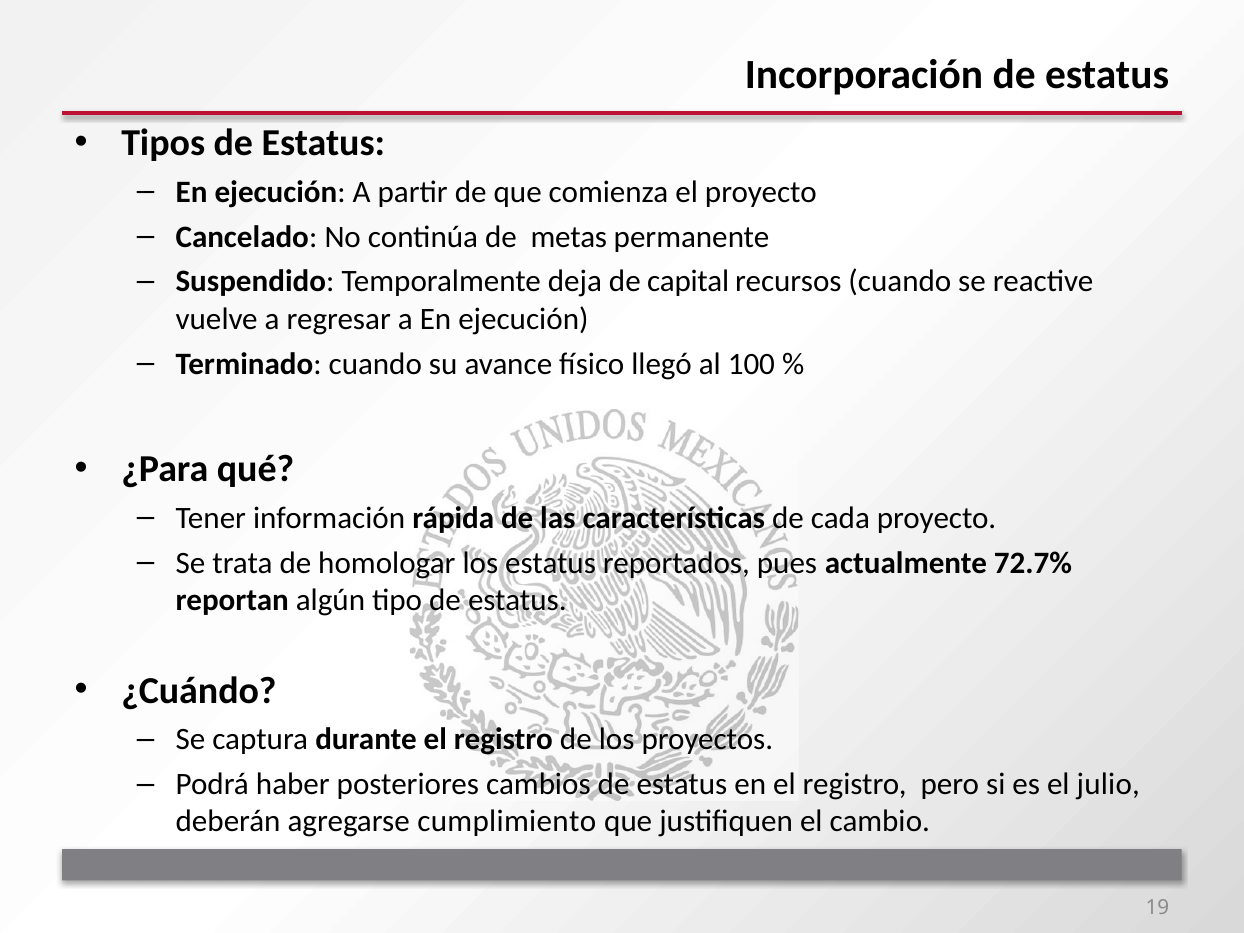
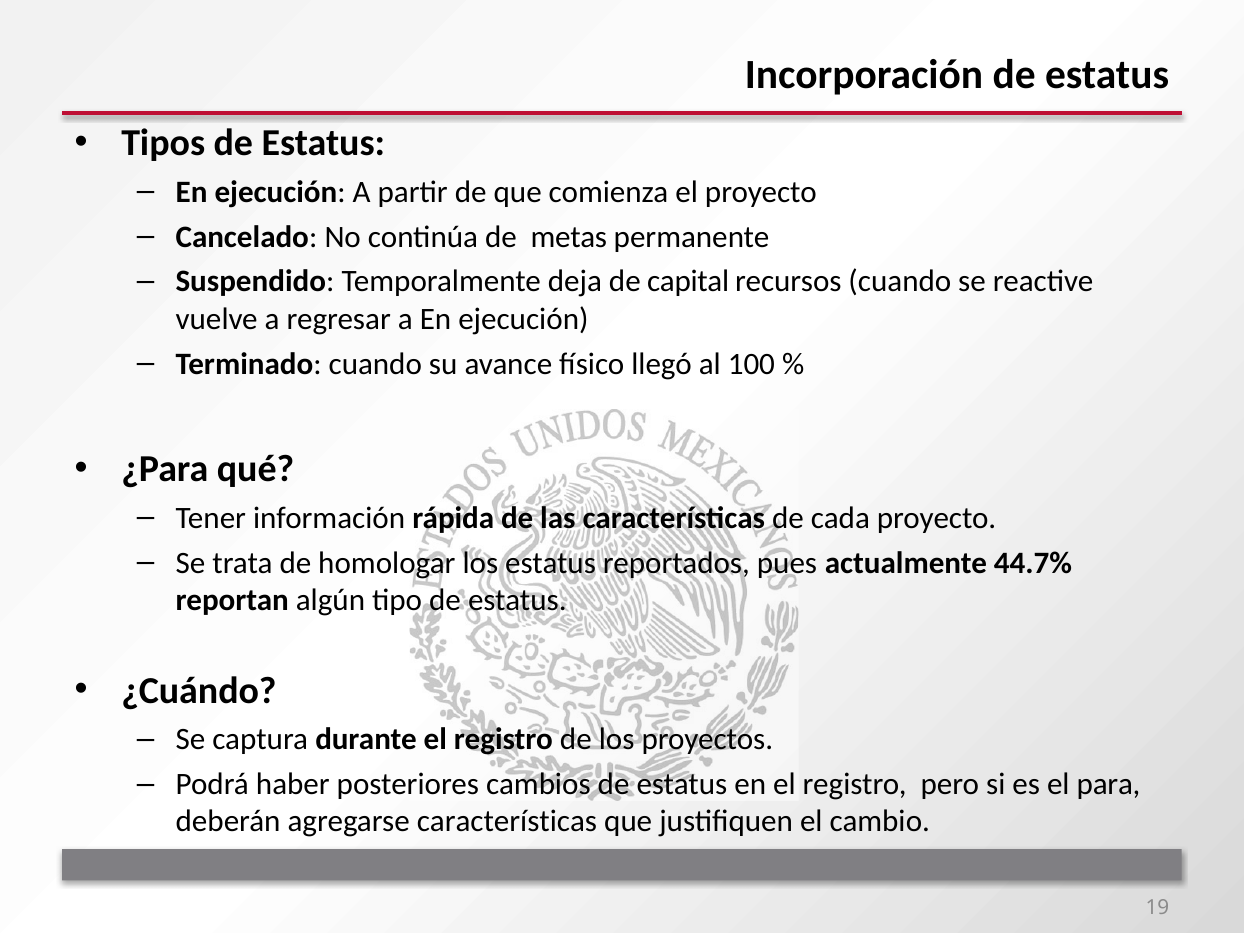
72.7%: 72.7% -> 44.7% (1033, 563)
julio: julio -> para (1109, 784)
agregarse cumplimiento: cumplimiento -> características (507, 822)
